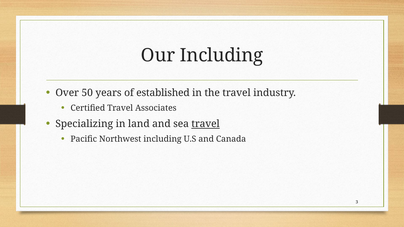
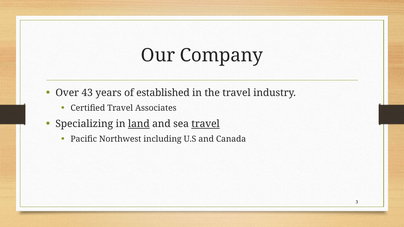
Our Including: Including -> Company (222, 55)
50: 50 -> 43 (87, 93)
land underline: none -> present (139, 124)
